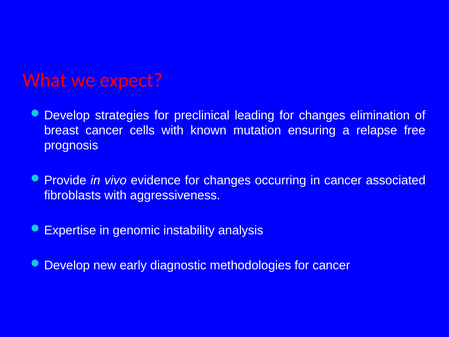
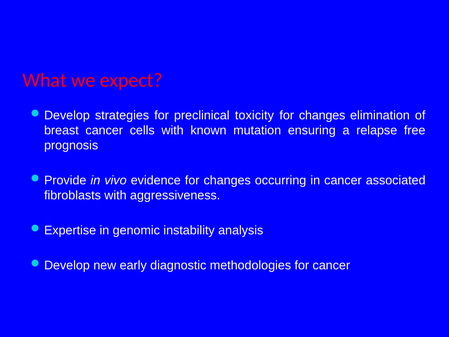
leading: leading -> toxicity (254, 115)
